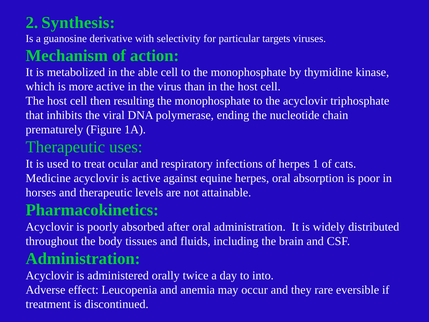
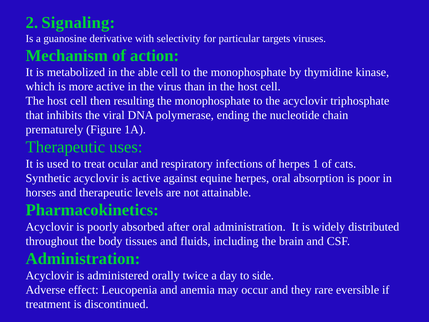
Synthesis: Synthesis -> Signaling (78, 23)
Medicine: Medicine -> Synthetic (48, 178)
into: into -> side (263, 275)
